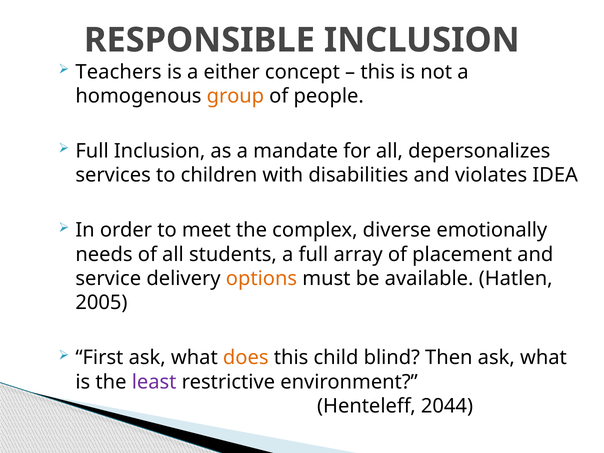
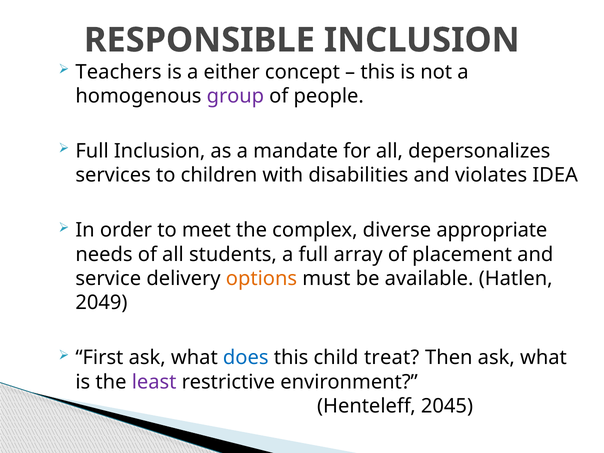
group colour: orange -> purple (235, 96)
emotionally: emotionally -> appropriate (492, 230)
2005: 2005 -> 2049 (101, 303)
does colour: orange -> blue (246, 358)
blind: blind -> treat (392, 358)
2044: 2044 -> 2045 (447, 406)
